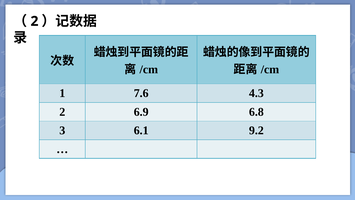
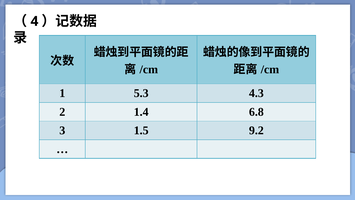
2: 2 -> 4 (34, 21)
7.6: 7.6 -> 5.3 (141, 93)
6.9: 6.9 -> 1.4 (141, 112)
6.1: 6.1 -> 1.5 (141, 130)
